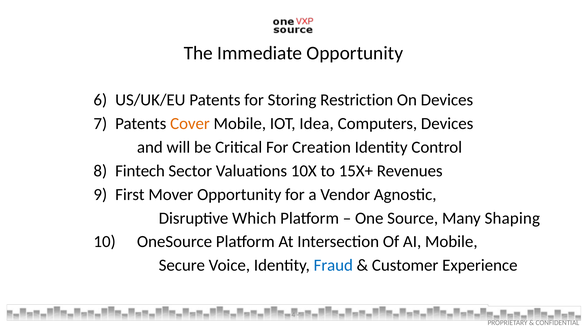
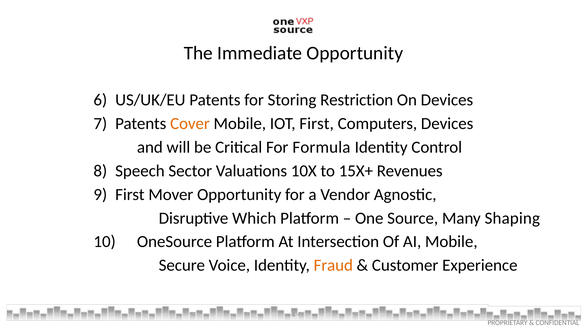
IOT Idea: Idea -> First (317, 124)
Creation: Creation -> Formula (321, 147)
Fintech: Fintech -> Speech (140, 171)
Fraud colour: blue -> orange (333, 265)
